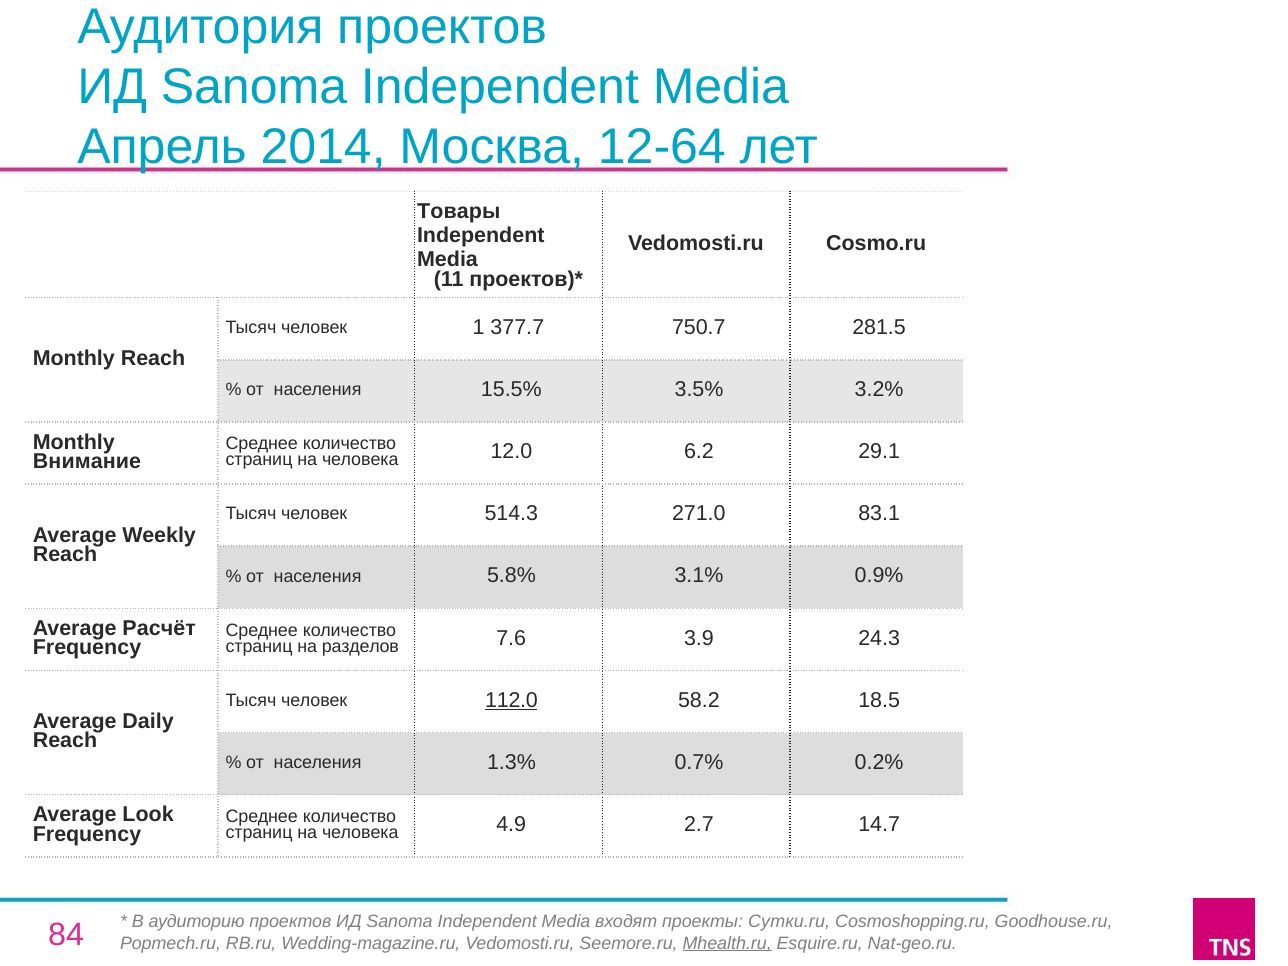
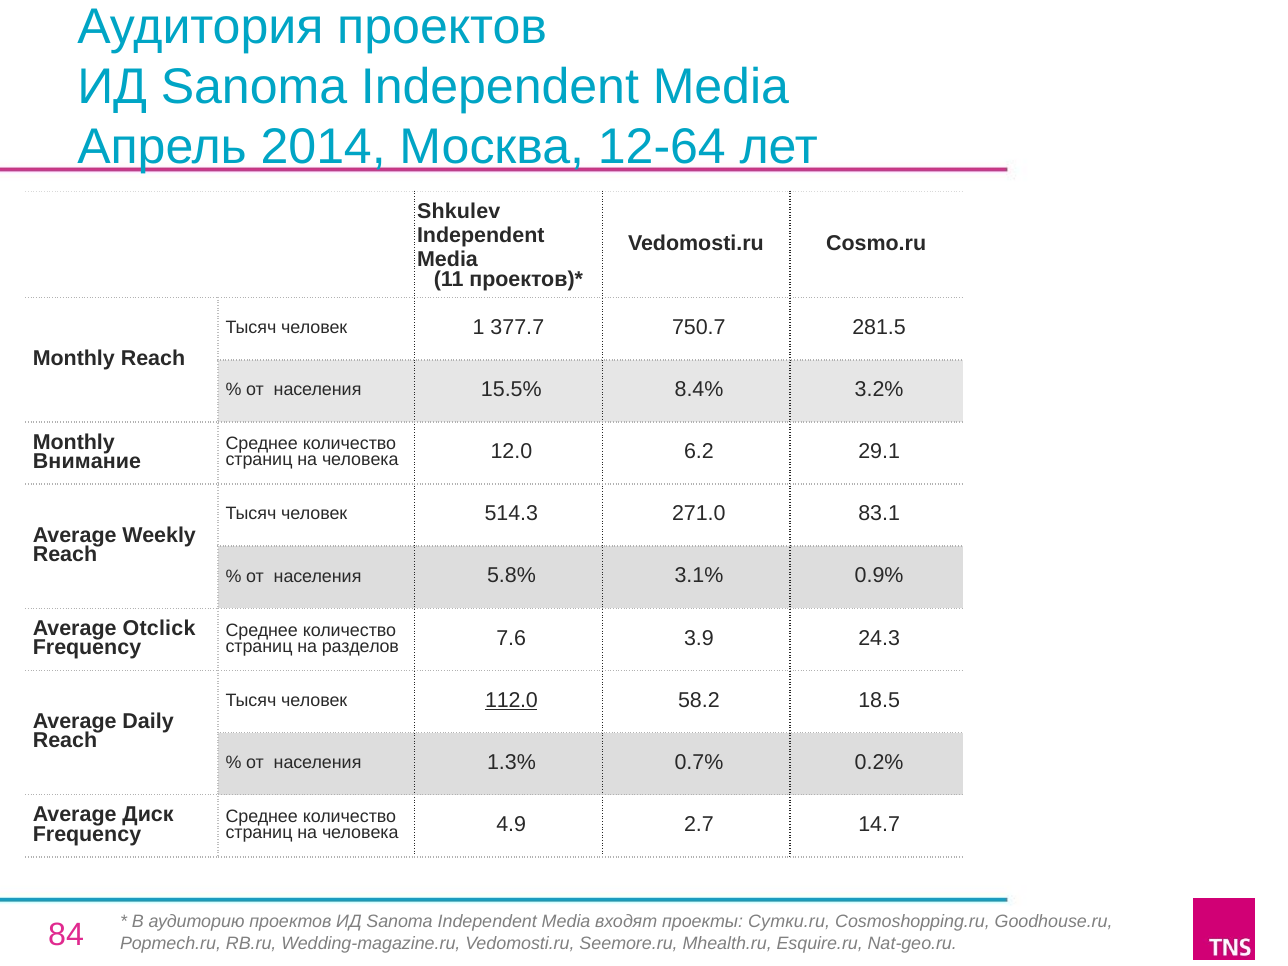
Товары: Товары -> Shkulev (459, 211)
3.5%: 3.5% -> 8.4% (699, 390)
Расчёт: Расчёт -> Otclick (159, 628)
Look: Look -> Диск (148, 815)
Mhealth.ru underline: present -> none (727, 943)
